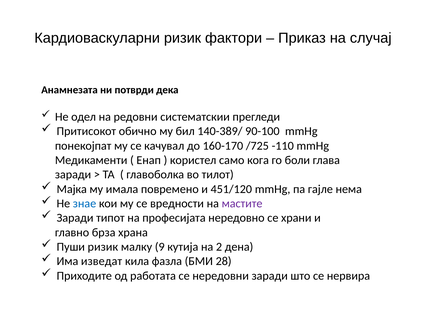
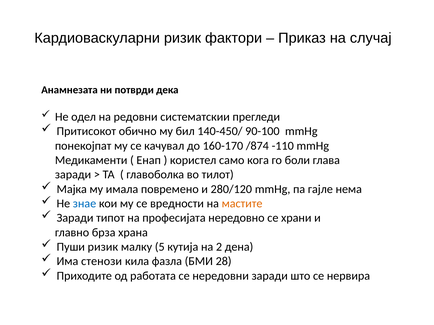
140-389/: 140-389/ -> 140-450/ (220, 131)
/725: /725 -> /874 (257, 146)
451/120: 451/120 -> 280/120 (231, 189)
мастите colour: purple -> orange (242, 204)
9: 9 -> 5 (160, 247)
изведат: изведат -> стенози (102, 262)
